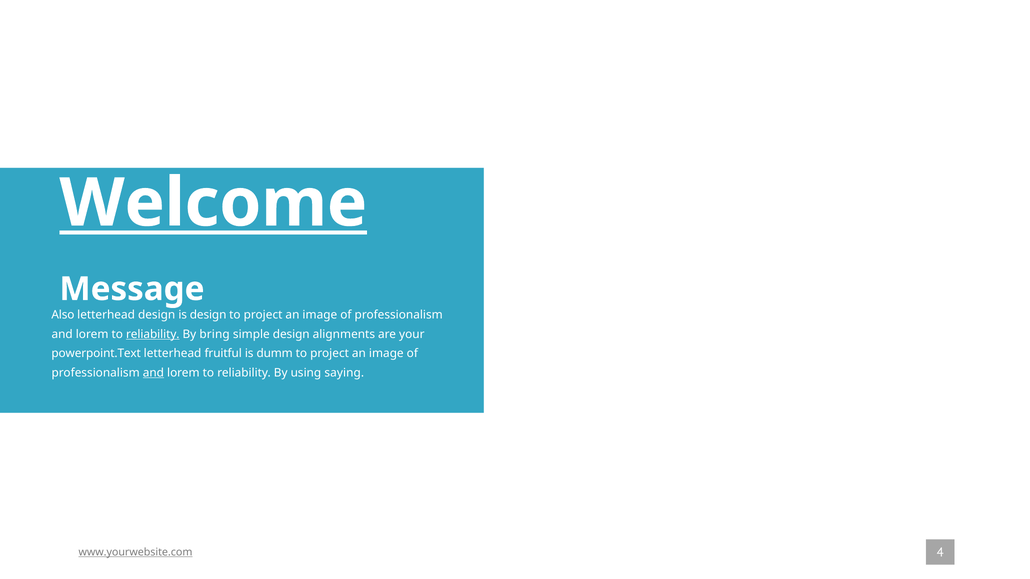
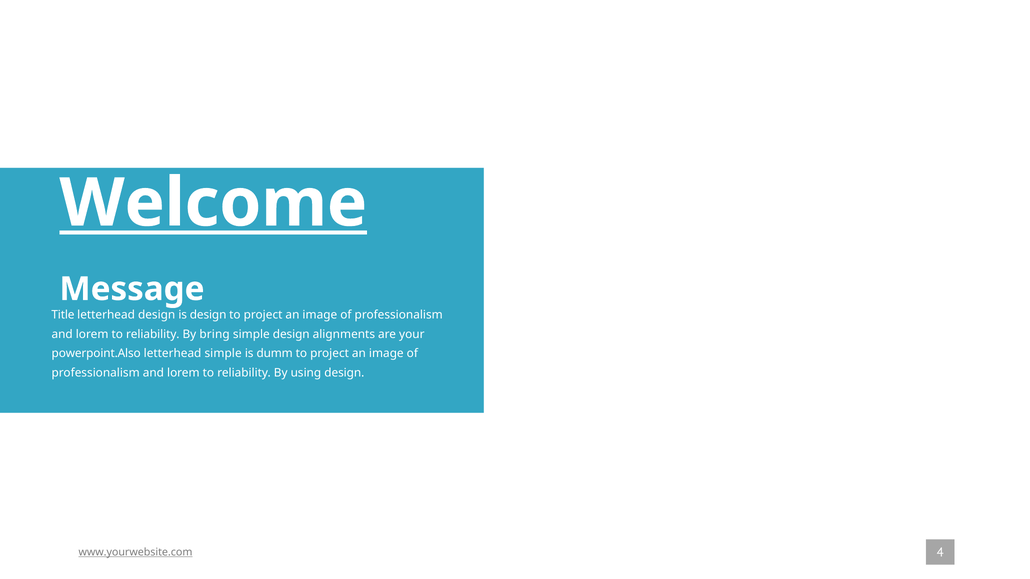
Also: Also -> Title (63, 315)
reliability underline: present -> none (153, 334)
powerpoint.Text: powerpoint.Text -> powerpoint.Also (96, 354)
letterhead fruitful: fruitful -> simple (223, 354)
and underline: present -> none (153, 373)
using saying: saying -> design (344, 373)
